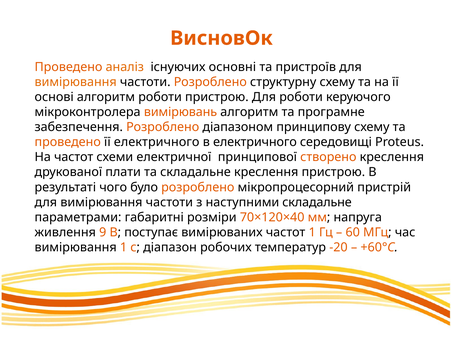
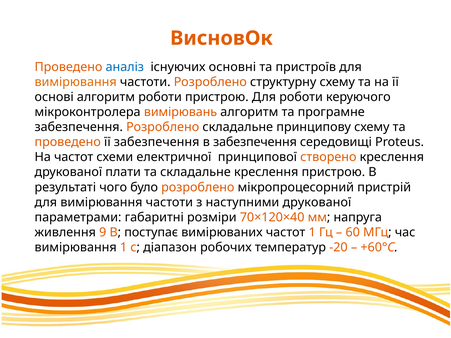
аналіз colour: orange -> blue (125, 67)
Розроблено діапазоном: діапазоном -> складальне (238, 127)
її електричного: електричного -> забезпечення (157, 142)
в електричного: електричного -> забезпечення (255, 142)
наступними складальне: складальне -> друкованої (317, 202)
